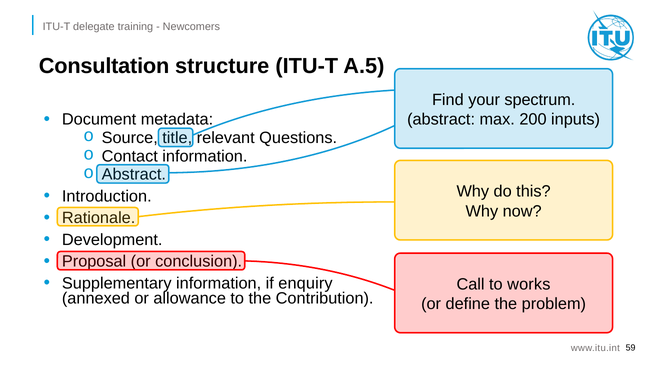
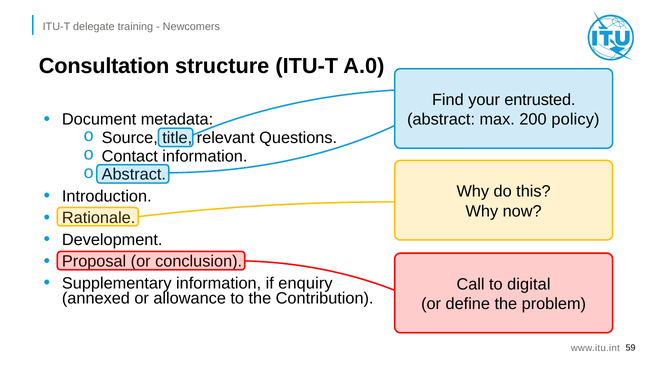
A.5: A.5 -> A.0 (364, 66)
spectrum: spectrum -> entrusted (540, 100)
inputs: inputs -> policy (575, 119)
works: works -> digital (529, 284)
